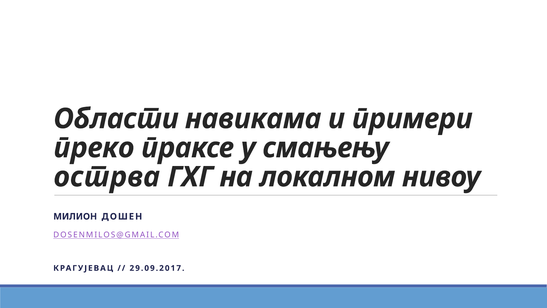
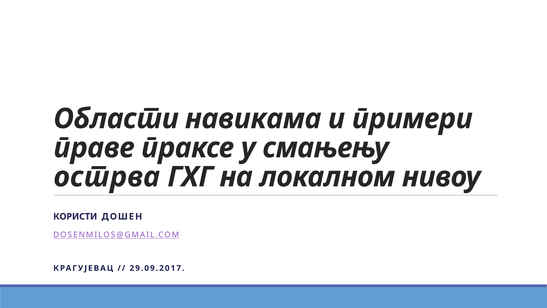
преко: преко -> праве (94, 148)
МИЛИОН: МИЛИОН -> КОРИСТИ (75, 216)
